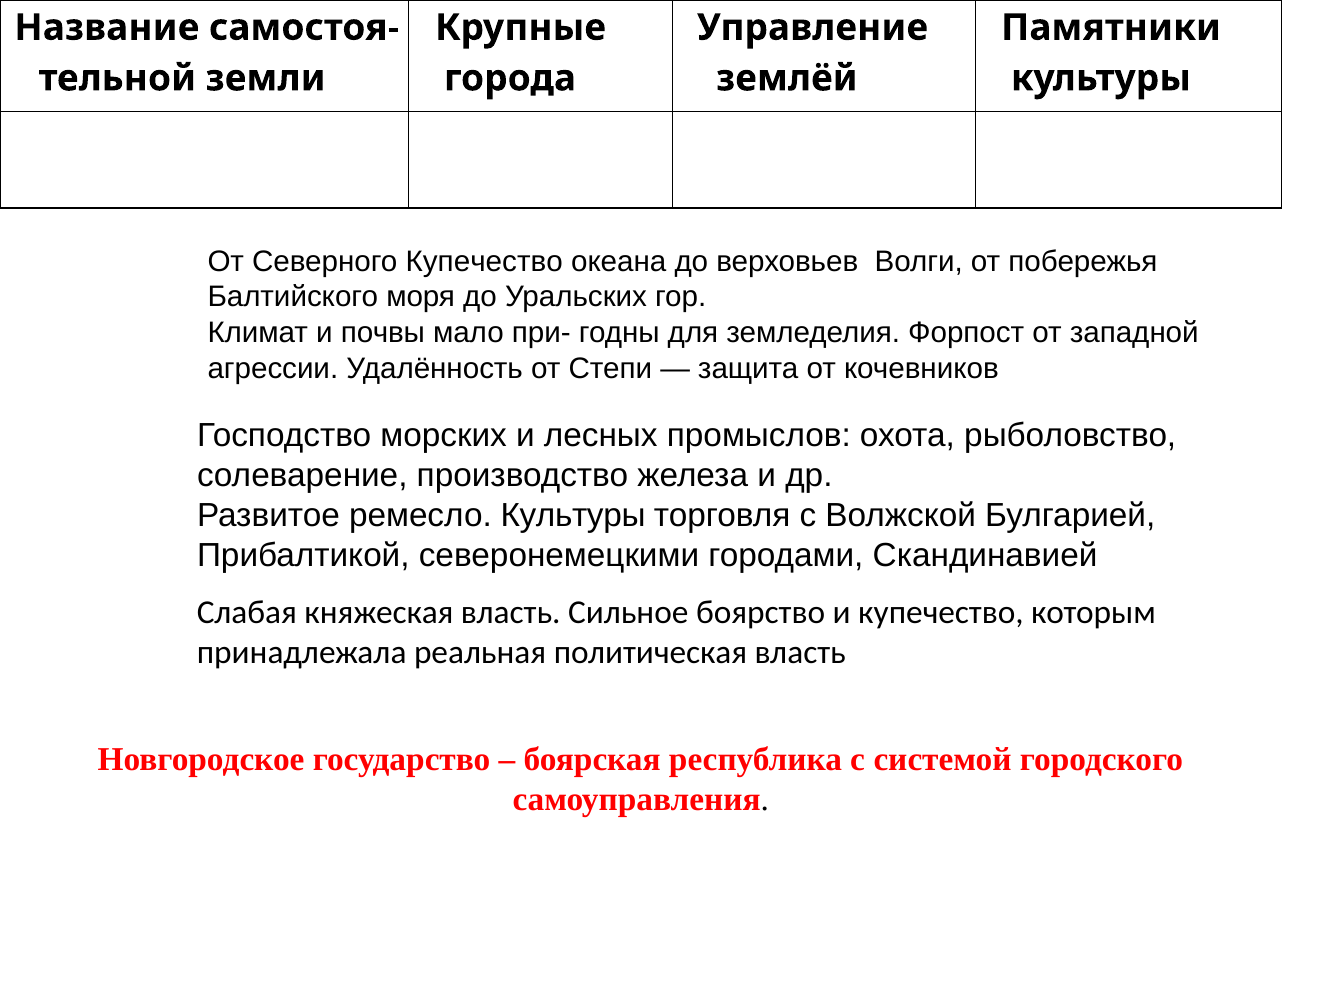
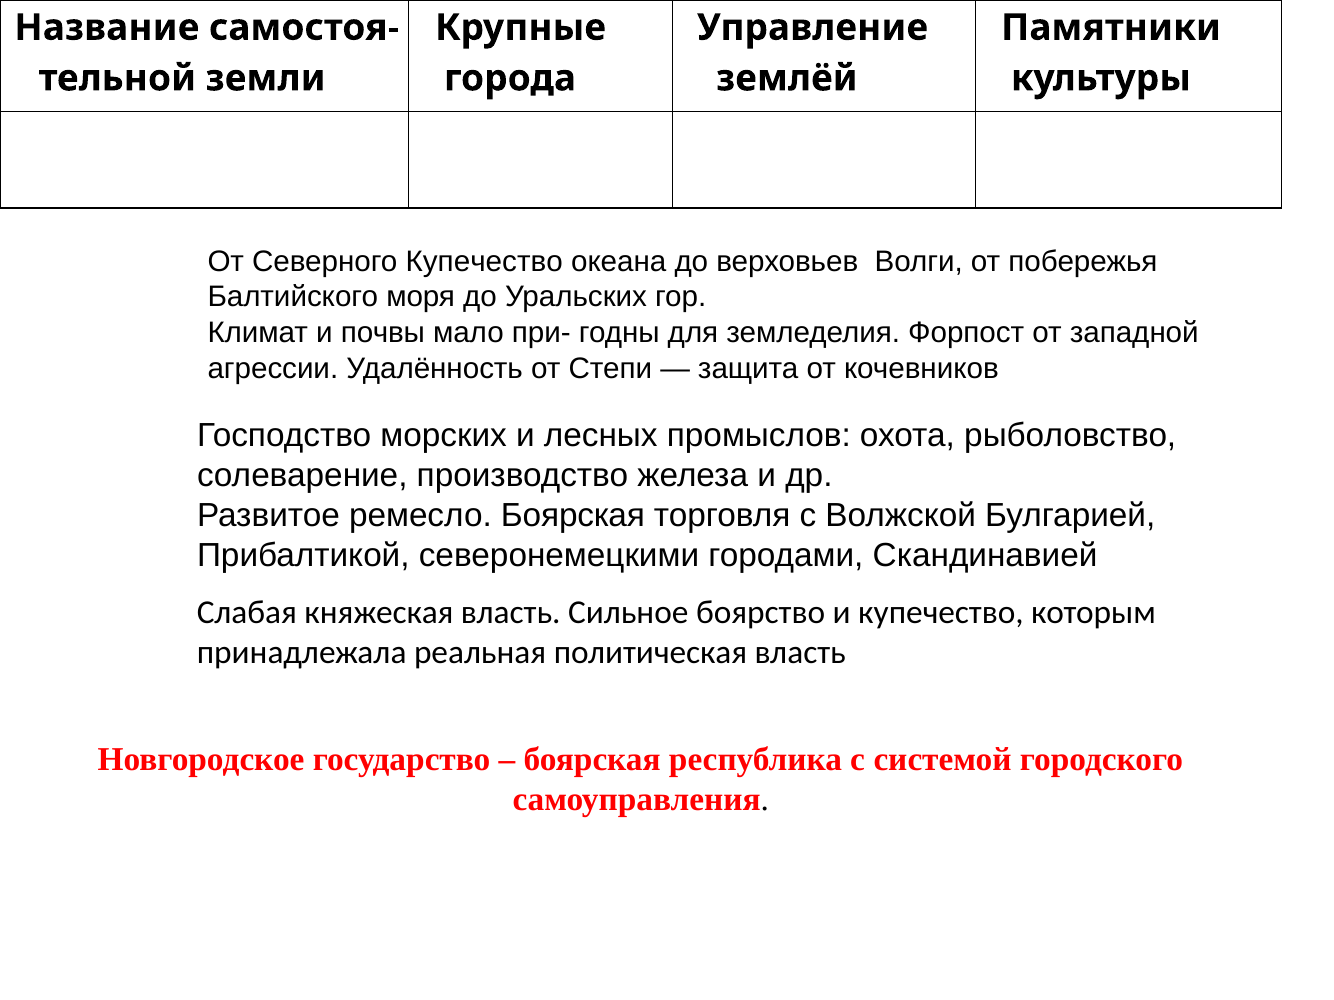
ремесло Культуры: Культуры -> Боярская (573, 516)
